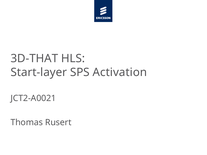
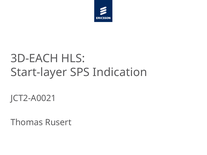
3D-THAT: 3D-THAT -> 3D-EACH (34, 59)
Activation: Activation -> Indication (120, 72)
